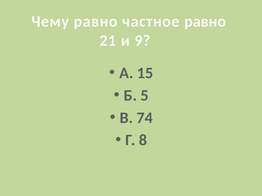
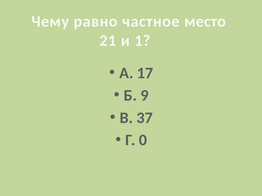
частное равно: равно -> место (205, 22)
9: 9 -> 1 (142, 41)
15: 15 -> 17 (145, 73)
5: 5 -> 9 (145, 96)
74: 74 -> 37 (145, 118)
8: 8 -> 0 (143, 140)
